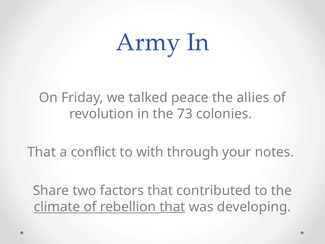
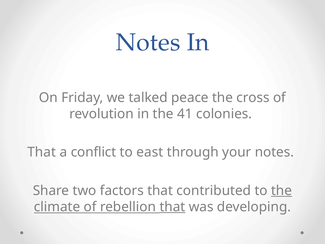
Army: Army -> Notes (148, 42)
allies: allies -> cross (253, 98)
73: 73 -> 41 (185, 114)
with: with -> east (150, 152)
the underline: none -> present (282, 190)
